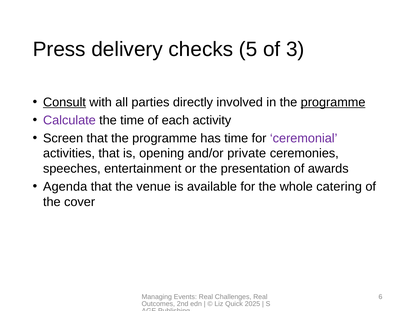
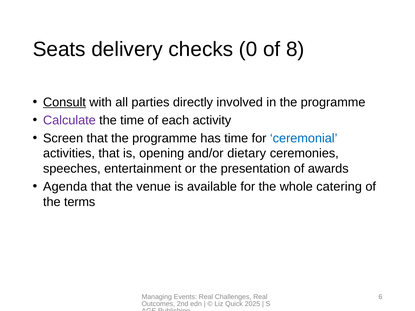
Press: Press -> Seats (59, 49)
5: 5 -> 0 (248, 49)
3: 3 -> 8 (295, 49)
programme underline: present -> none (333, 102)
ceremonial colour: purple -> blue (304, 138)
private: private -> dietary (247, 154)
cover: cover -> terms (80, 202)
